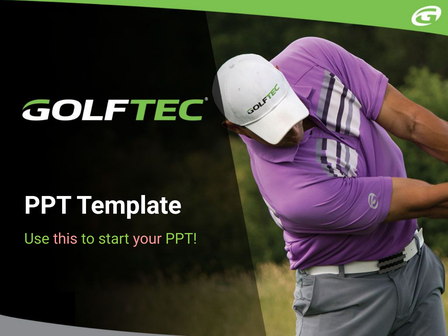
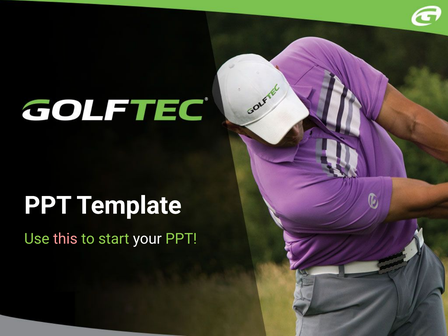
your colour: pink -> white (147, 239)
